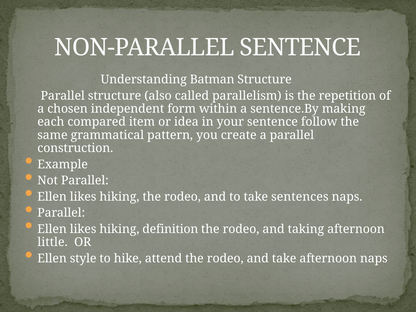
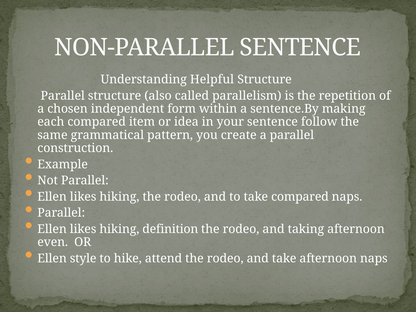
Batman: Batman -> Helpful (212, 80)
take sentences: sentences -> compared (300, 197)
little: little -> even (53, 242)
